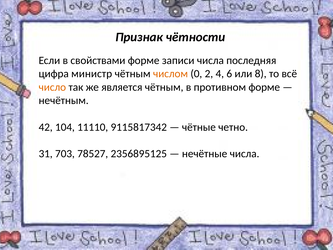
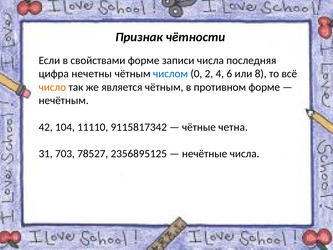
министр: министр -> нечетны (92, 74)
числом colour: orange -> blue (171, 74)
четно: четно -> четна (233, 127)
